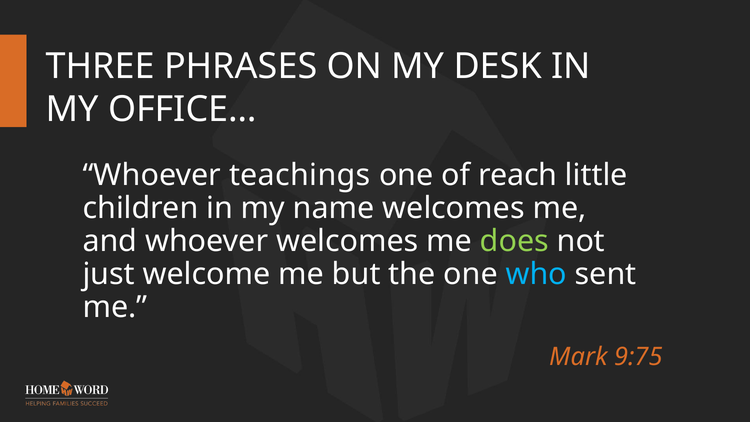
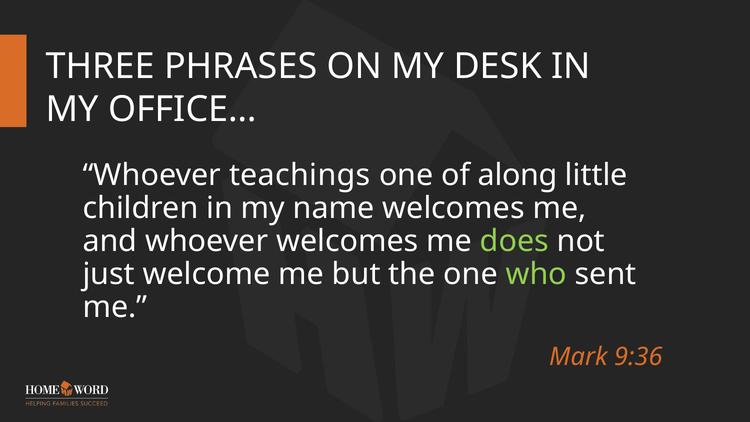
reach: reach -> along (518, 175)
who colour: light blue -> light green (536, 274)
9:75: 9:75 -> 9:36 (639, 357)
